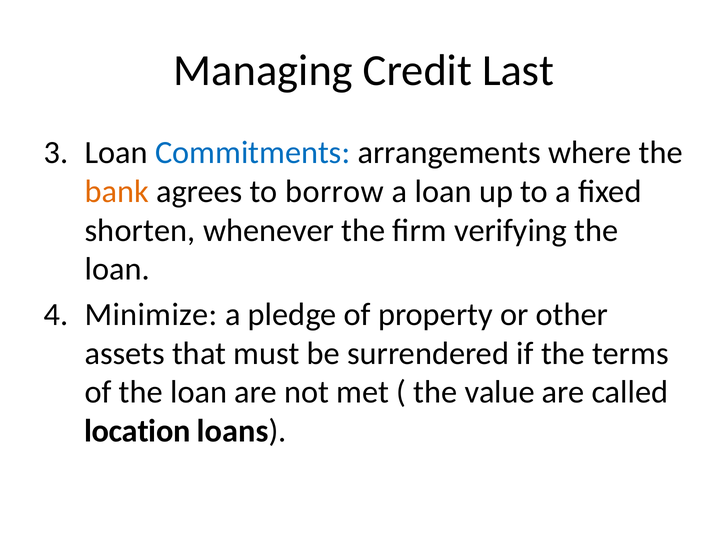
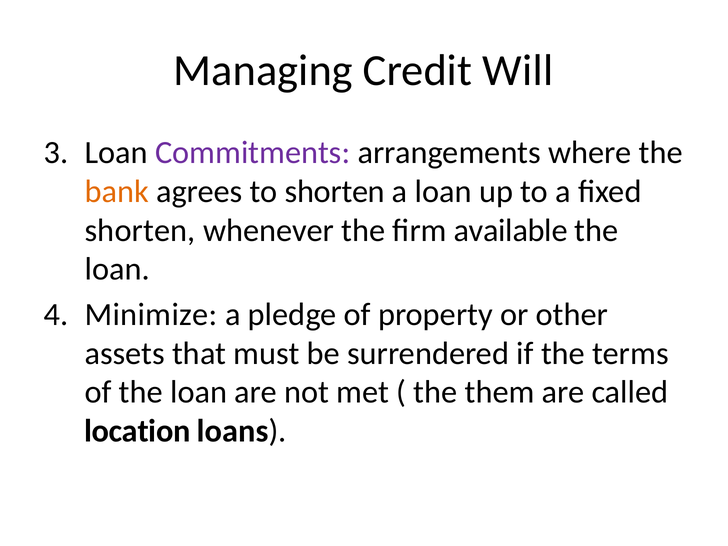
Last: Last -> Will (518, 70)
Commitments colour: blue -> purple (253, 153)
to borrow: borrow -> shorten (335, 192)
verifying: verifying -> available (511, 230)
value: value -> them (500, 392)
